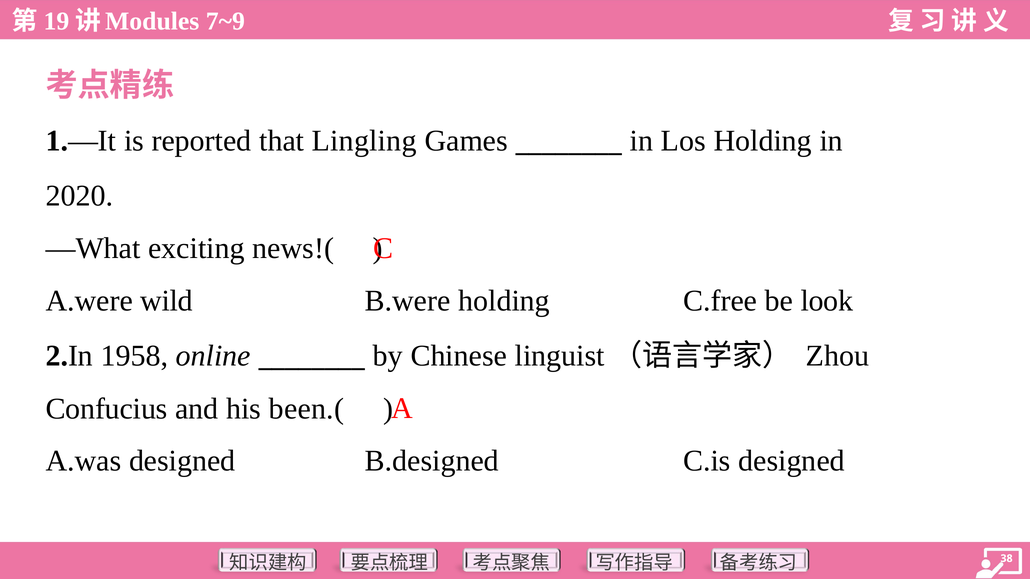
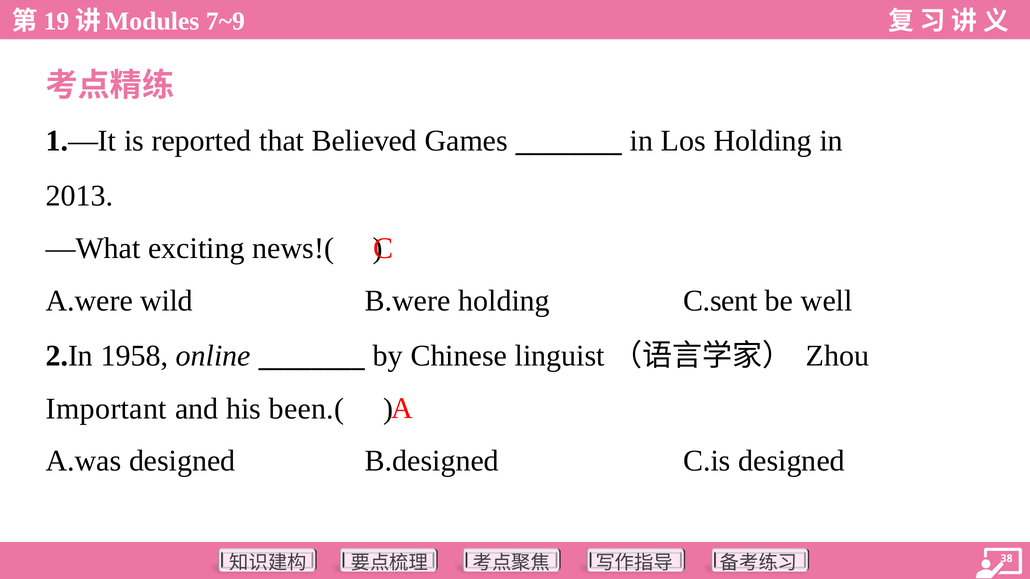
Lingling: Lingling -> Believed (364, 141)
2020: 2020 -> 2013 (79, 196)
C.free: C.free -> C.sent (720, 301)
look: look -> well (827, 301)
Confucius: Confucius -> Important (106, 409)
